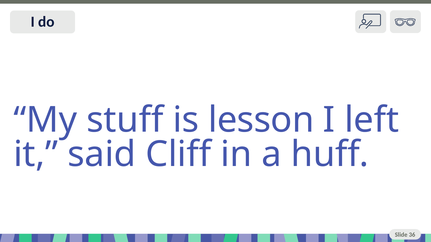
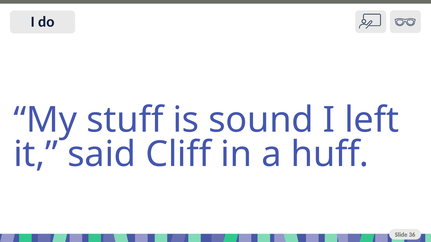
lesson: lesson -> sound (261, 120)
